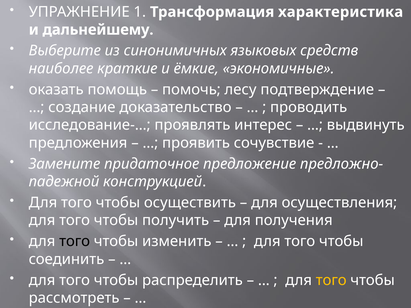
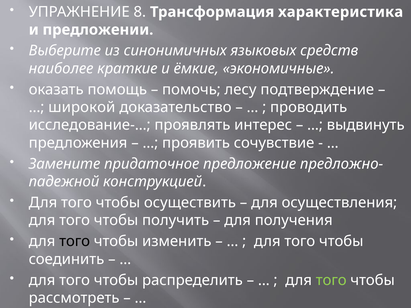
1: 1 -> 8 (140, 12)
дальнейшему: дальнейшему -> предложении (98, 30)
создание: создание -> широкой (82, 107)
того colour: yellow -> light green (331, 280)
